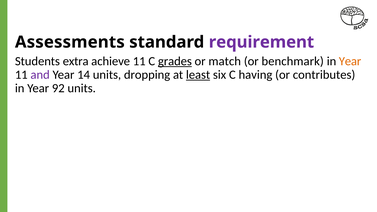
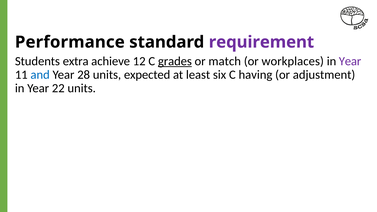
Assessments: Assessments -> Performance (70, 42)
achieve 11: 11 -> 12 (139, 61)
benchmark: benchmark -> workplaces (293, 61)
Year colour: orange -> purple (350, 61)
and colour: purple -> blue (40, 75)
14: 14 -> 28 (84, 75)
dropping: dropping -> expected (147, 75)
least underline: present -> none (198, 75)
contributes: contributes -> adjustment (324, 75)
92: 92 -> 22 (58, 88)
